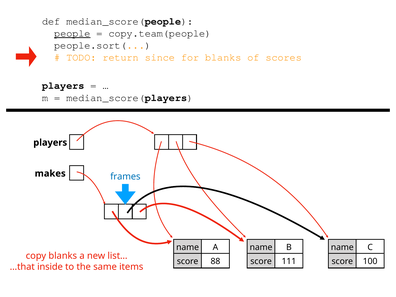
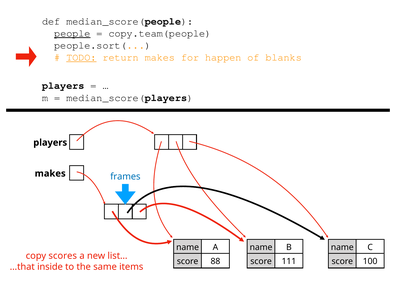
TODO underline: none -> present (81, 57)
return since: since -> makes (160, 57)
for blanks: blanks -> happen (223, 57)
scores: scores -> blanks (284, 57)
copy blanks: blanks -> scores (63, 256)
